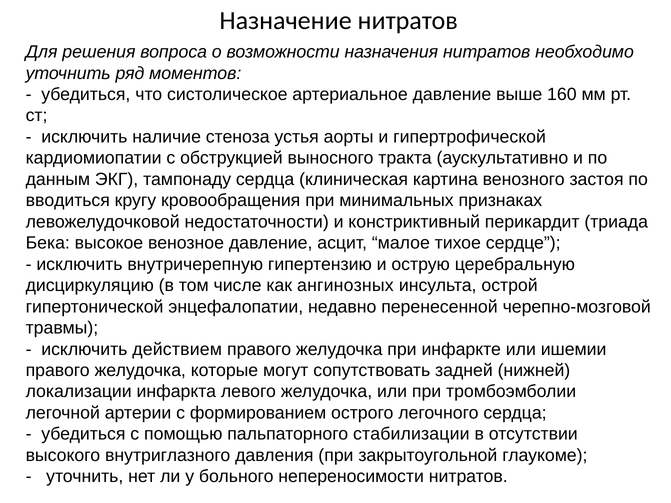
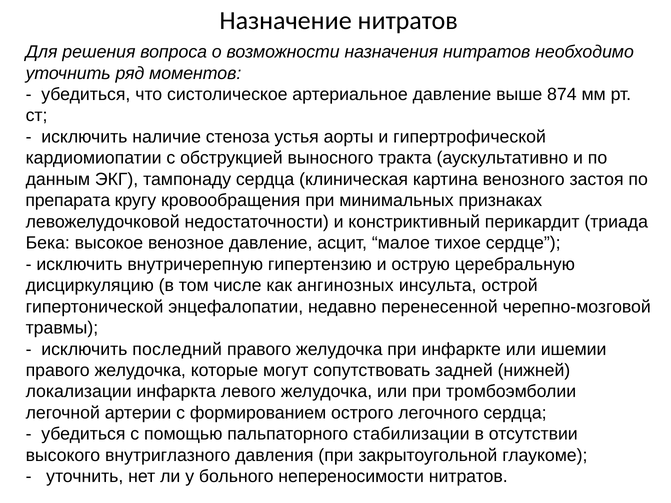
160: 160 -> 874 (562, 94)
вводиться: вводиться -> препарата (68, 201)
действием: действием -> последний (177, 349)
